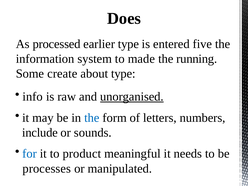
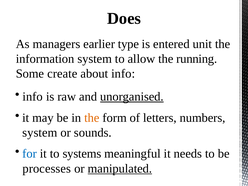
processed: processed -> managers (56, 44)
five: five -> unit (202, 44)
made: made -> allow (141, 59)
about type: type -> info (123, 74)
the colour: blue -> orange (92, 118)
include: include -> system (40, 133)
product: product -> systems (82, 154)
manipulated underline: none -> present (120, 169)
